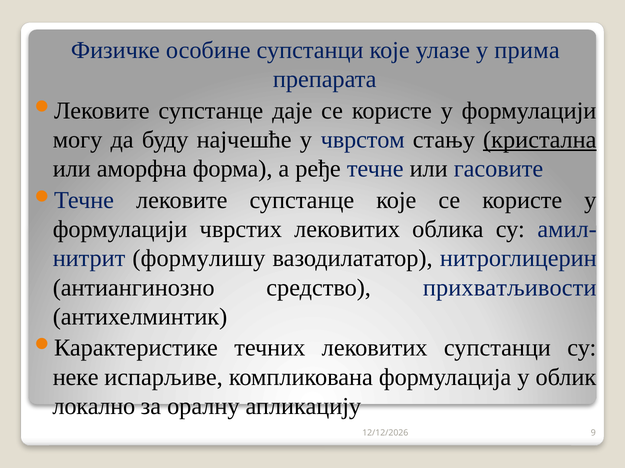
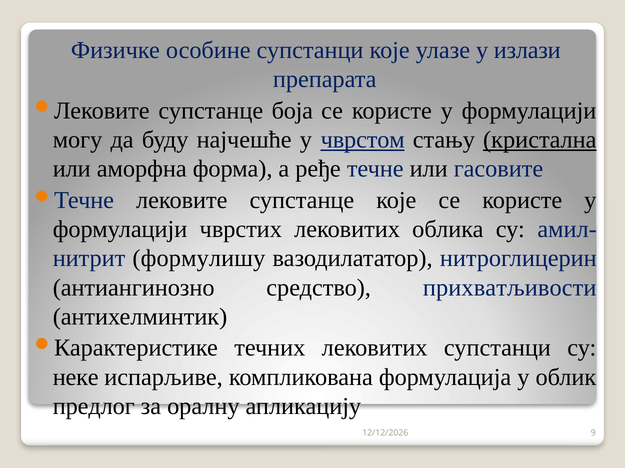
прима: прима -> излази (527, 50)
даје: даје -> боја (292, 111)
чврстом underline: none -> present (363, 140)
локално: локално -> предлог (94, 407)
